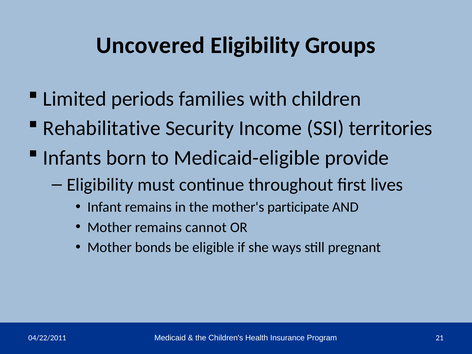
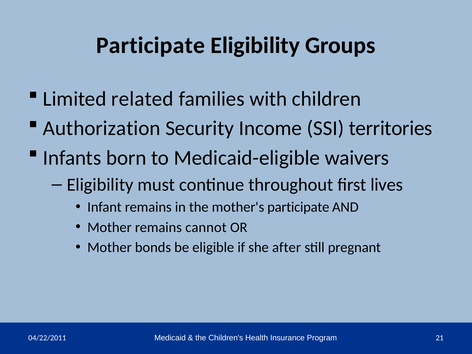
Uncovered: Uncovered -> Participate (151, 45)
periods: periods -> related (142, 99)
Rehabilitative: Rehabilitative -> Authorization (102, 128)
provide: provide -> waivers (357, 158)
ways: ways -> after (287, 248)
